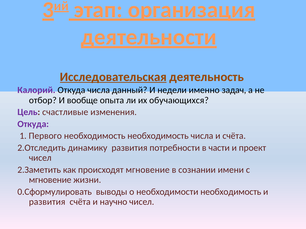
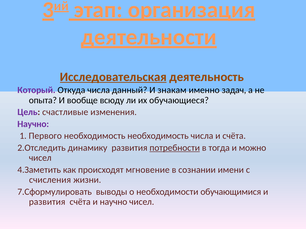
Калорий: Калорий -> Который (36, 90)
недели: недели -> знакам (172, 90)
отбор: отбор -> опыта (43, 100)
опыта: опыта -> всюду (112, 100)
обучающихся: обучающихся -> обучающиеся (179, 100)
Откуда: Откуда -> Научно (33, 124)
потребности underline: none -> present (175, 148)
части: части -> тогда (219, 148)
проект: проект -> можно (253, 148)
2.Заметить: 2.Заметить -> 4.Заметить (39, 170)
мгновение: мгновение -> счисления (50, 180)
0.Сформулировать: 0.Сформулировать -> 7.Сформулировать (55, 192)
необходимости необходимость: необходимость -> обучающимися (231, 192)
